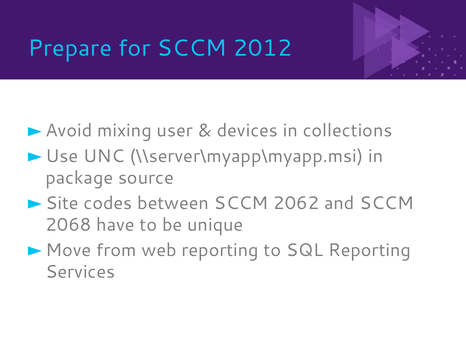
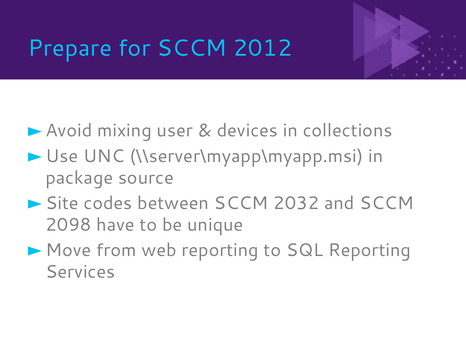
2062: 2062 -> 2032 (296, 203)
2068: 2068 -> 2098 (68, 225)
